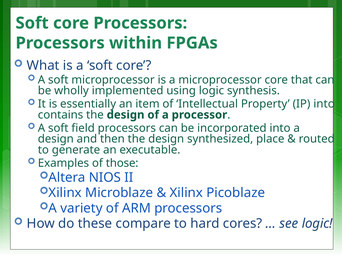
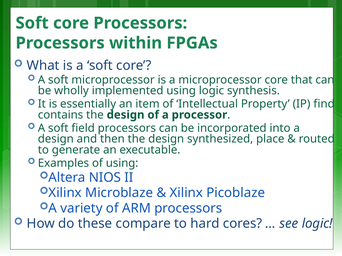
IP into: into -> find (324, 104)
of those: those -> using (122, 163)
